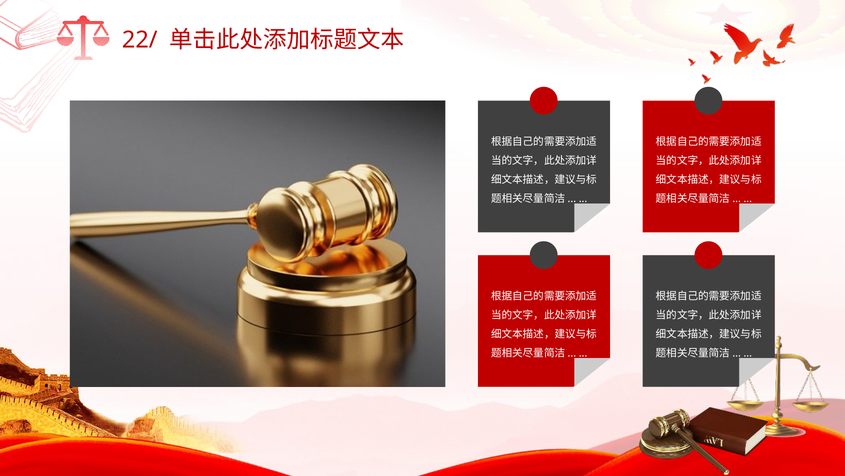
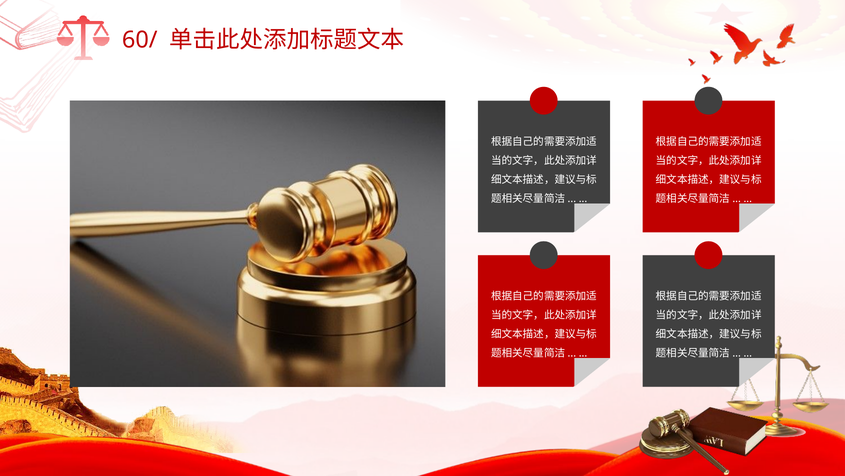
22/: 22/ -> 60/ (140, 40)
